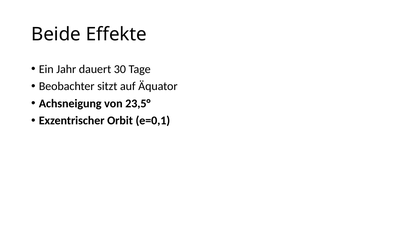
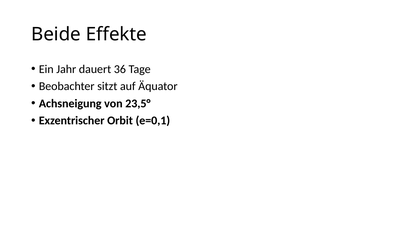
30: 30 -> 36 (120, 69)
